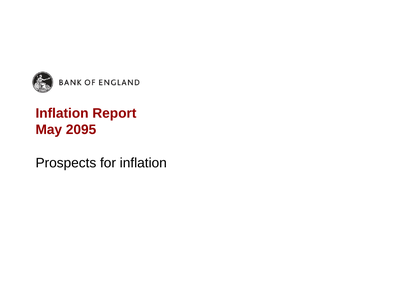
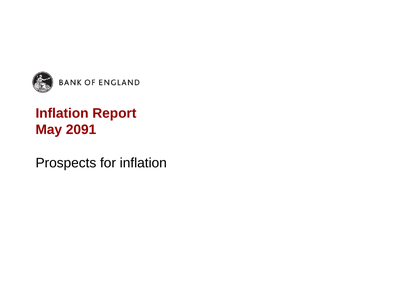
2095: 2095 -> 2091 (81, 129)
